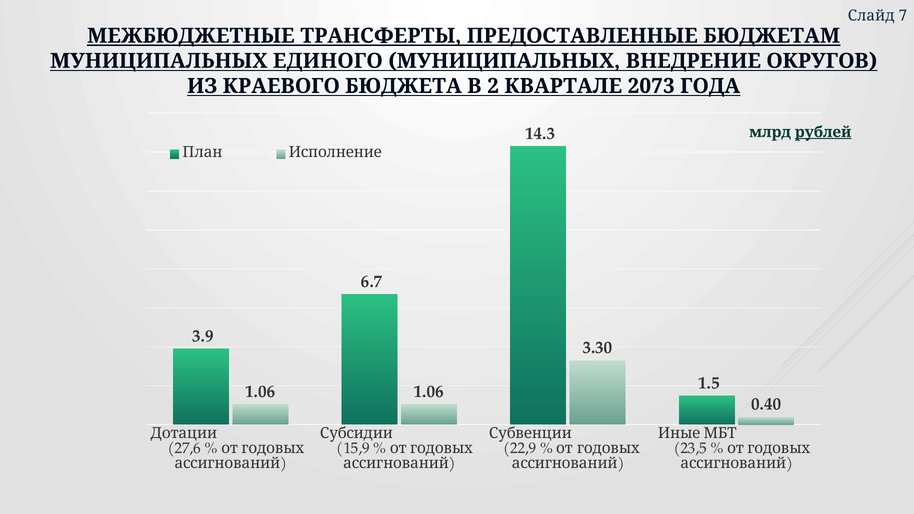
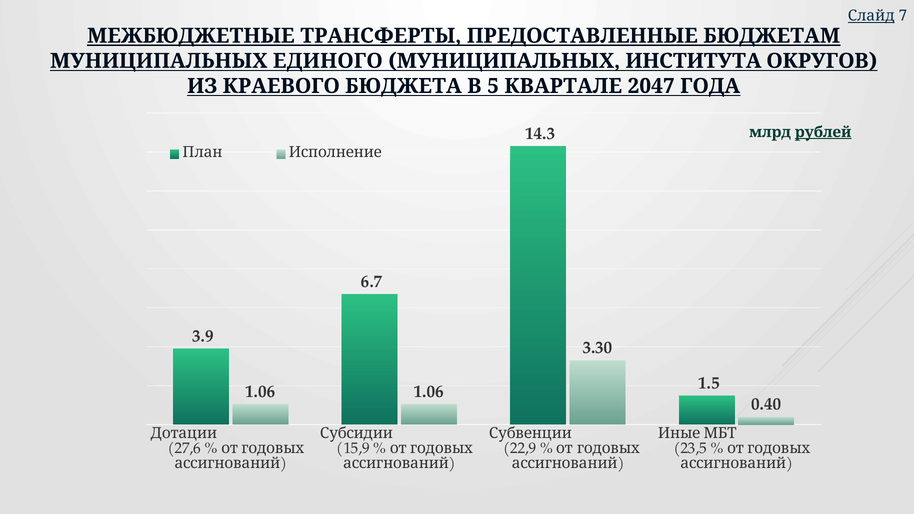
Слайд underline: none -> present (871, 16)
ВНЕДРЕНИЕ: ВНЕДРЕНИЕ -> ИНСТИТУТА (693, 61)
2: 2 -> 5 (493, 86)
2073: 2073 -> 2047 (651, 86)
